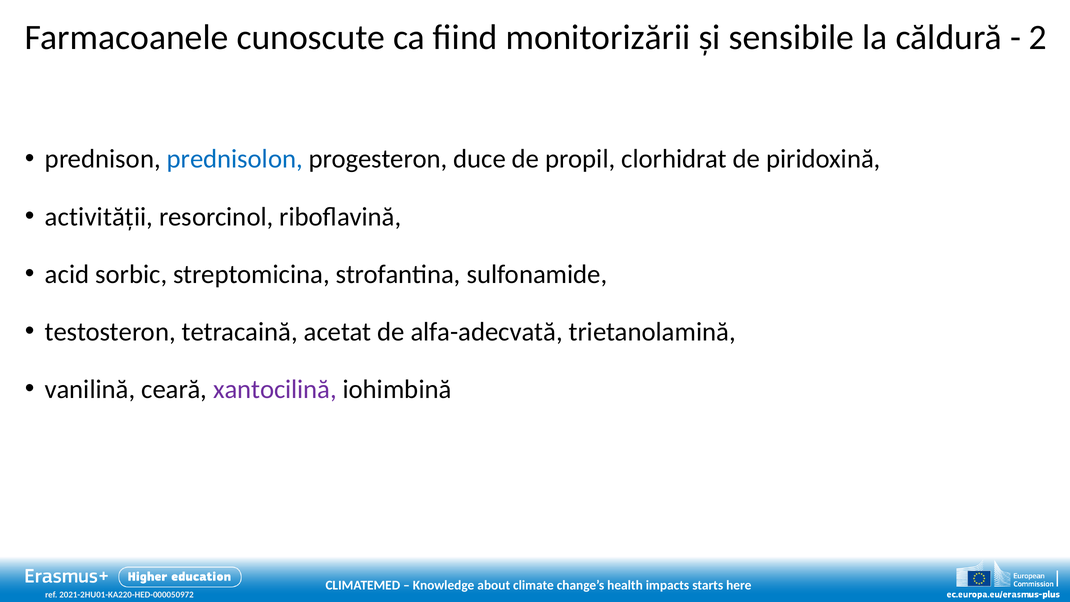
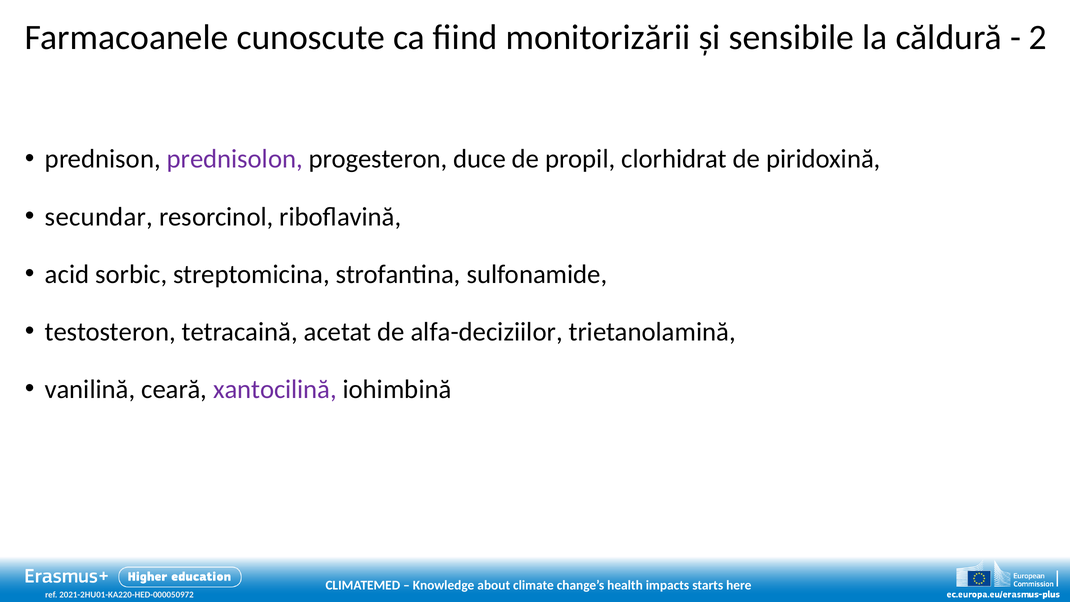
prednisolon colour: blue -> purple (235, 159)
activității: activității -> secundar (99, 217)
alfa-adecvată: alfa-adecvată -> alfa-deciziilor (487, 332)
